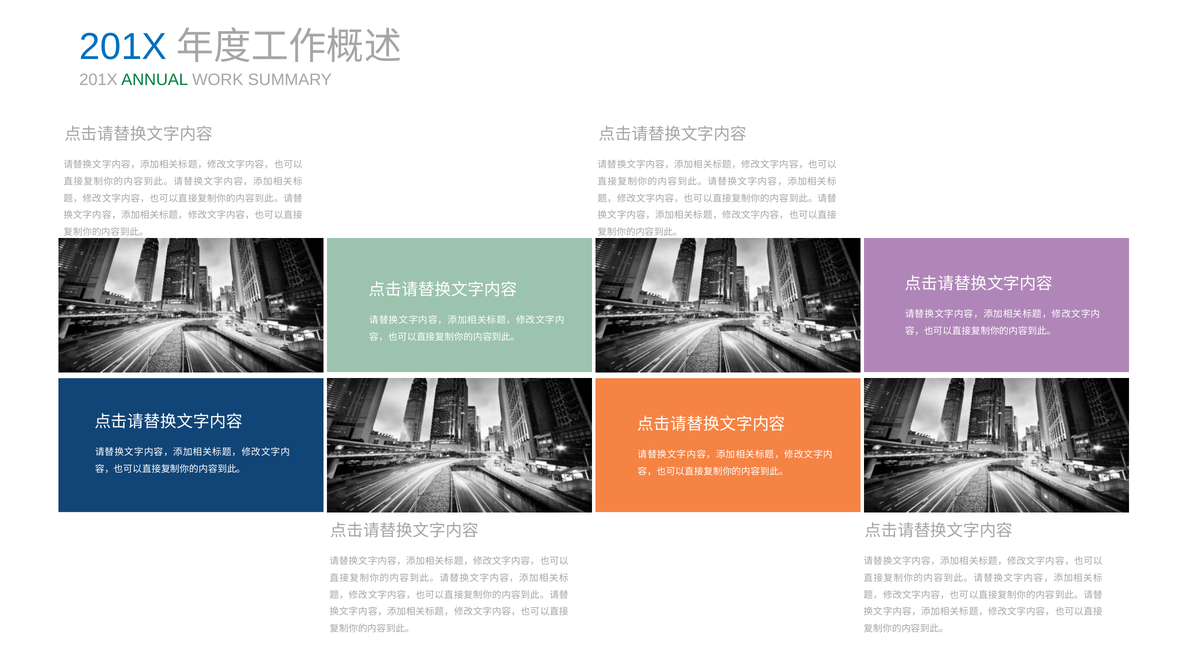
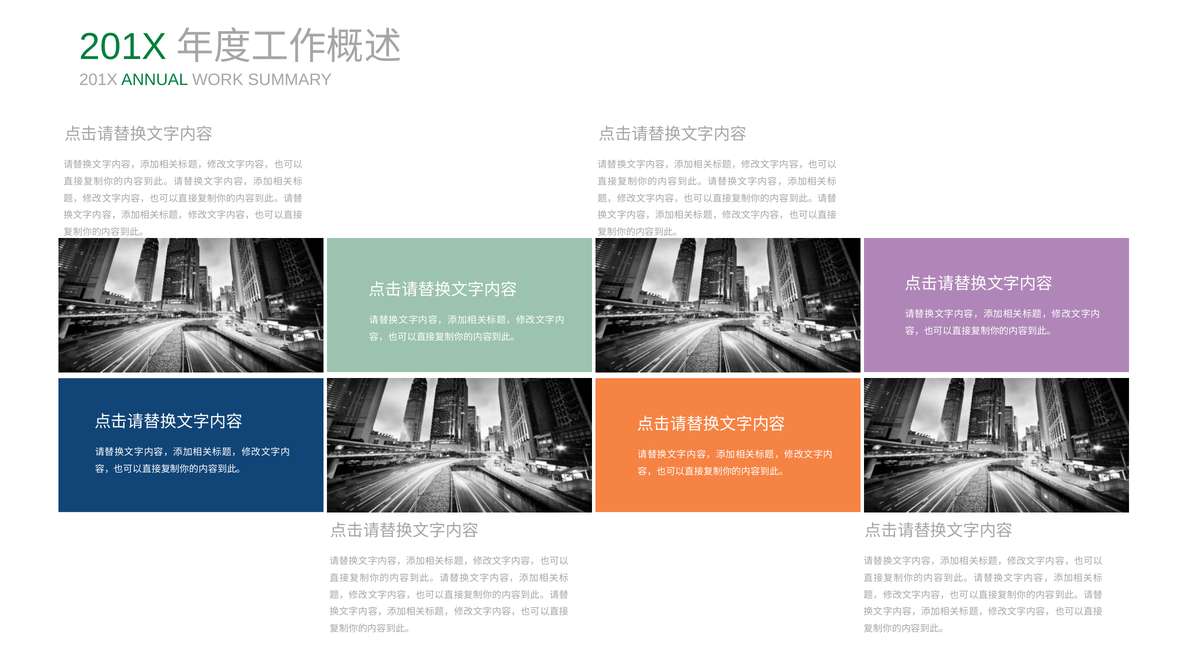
201X colour: blue -> green (123, 47)
